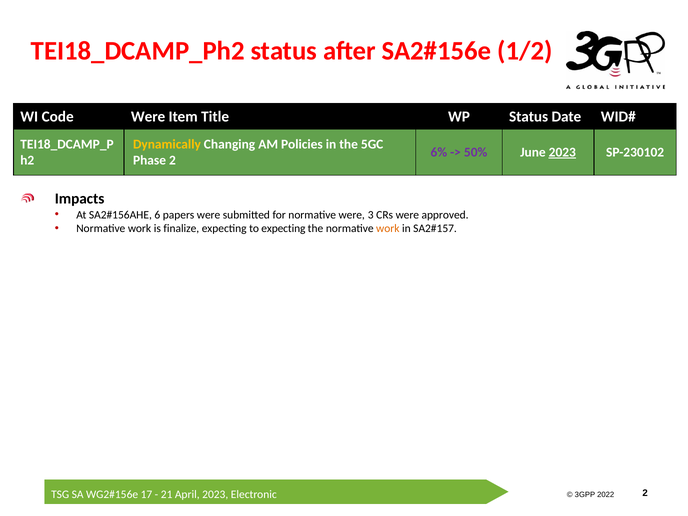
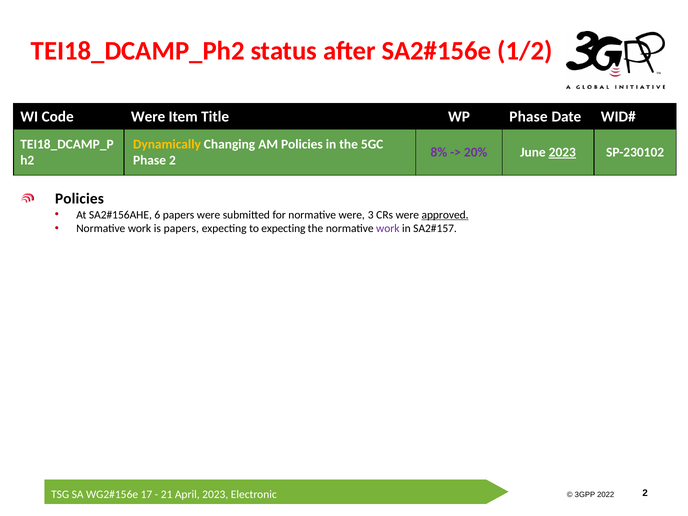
WP Status: Status -> Phase (528, 117)
6%: 6% -> 8% (439, 152)
50%: 50% -> 20% (476, 152)
Impacts: Impacts -> Policies (79, 199)
approved underline: none -> present (445, 215)
is finalize: finalize -> papers (181, 228)
work colour: orange -> purple (388, 228)
